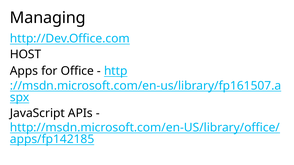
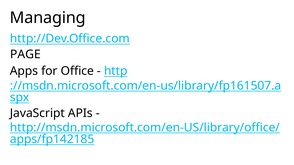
HOST: HOST -> PAGE (25, 54)
